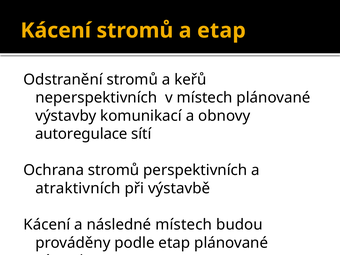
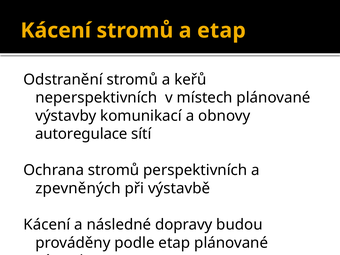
atraktivních: atraktivních -> zpevněných (78, 188)
následné místech: místech -> dopravy (184, 225)
